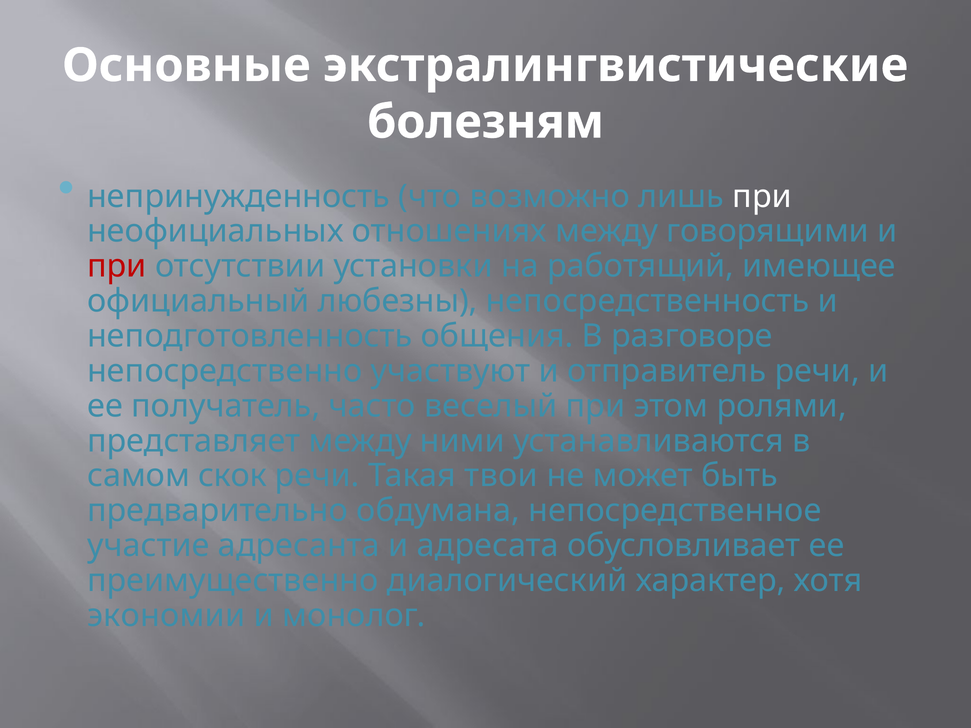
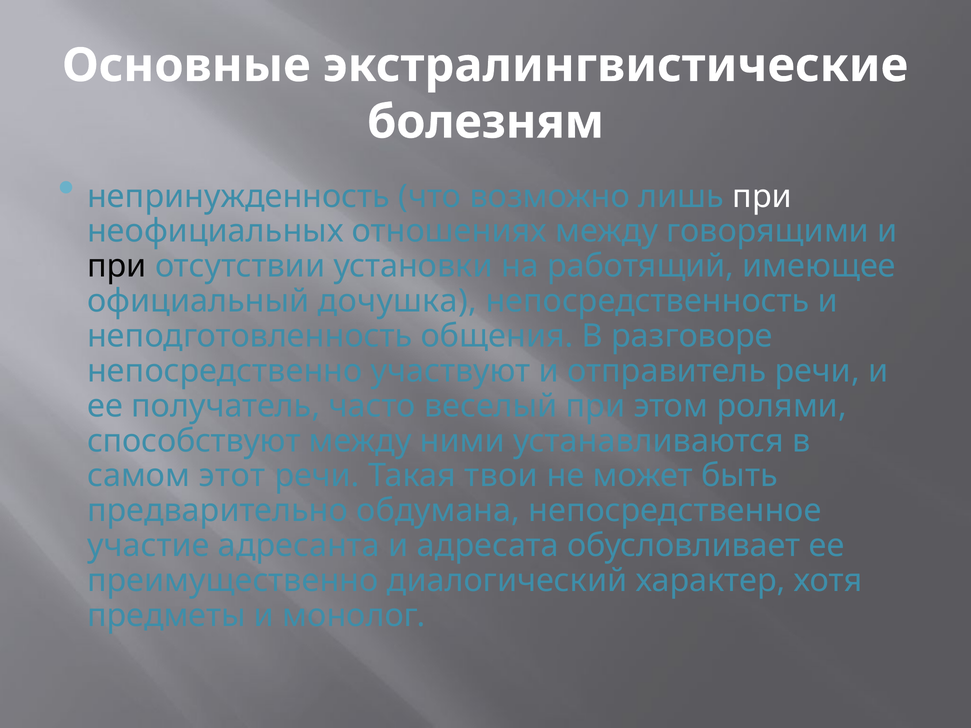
при colour: red -> black (117, 266)
любезны: любезны -> дочушка (397, 301)
представляет: представляет -> способствуют (194, 441)
скок: скок -> этот (232, 476)
экономии: экономии -> предметы (166, 616)
